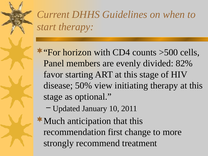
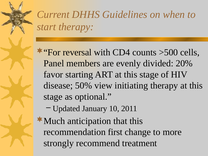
horizon: horizon -> reversal (77, 52)
82%: 82% -> 20% (184, 63)
